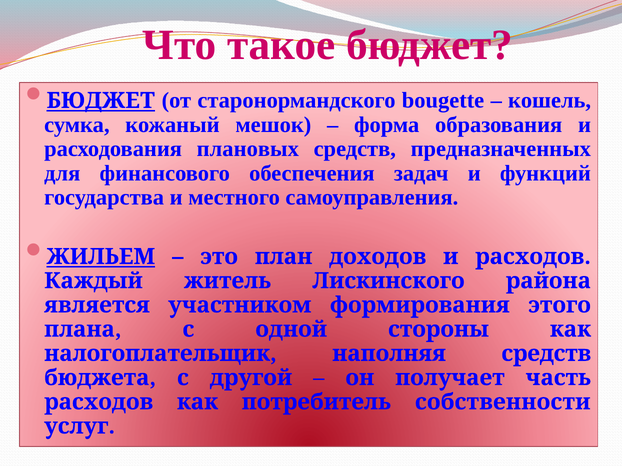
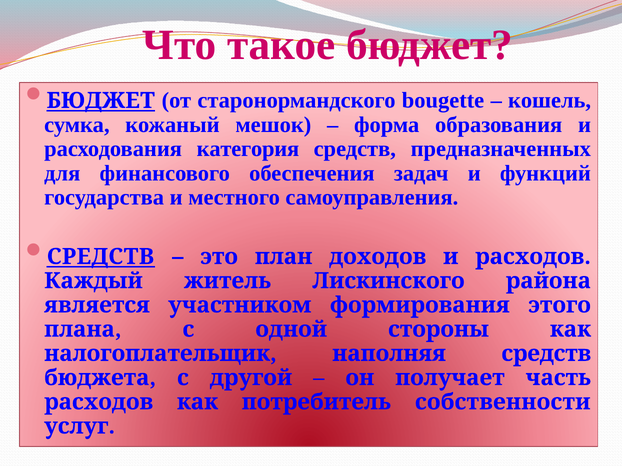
плановых: плановых -> категория (248, 149)
ЖИЛЬЕМ: ЖИЛЬЕМ -> СРЕДСТВ (101, 257)
